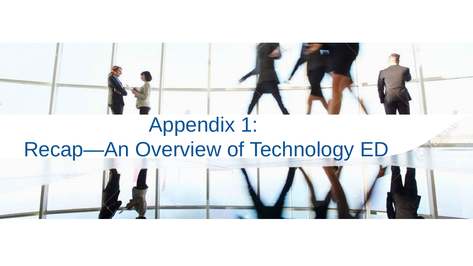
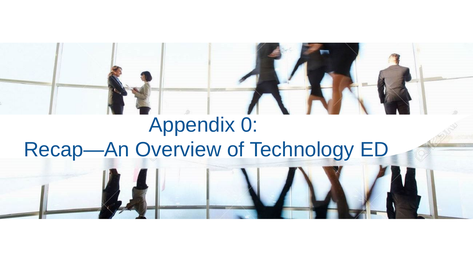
1: 1 -> 0 (249, 125)
